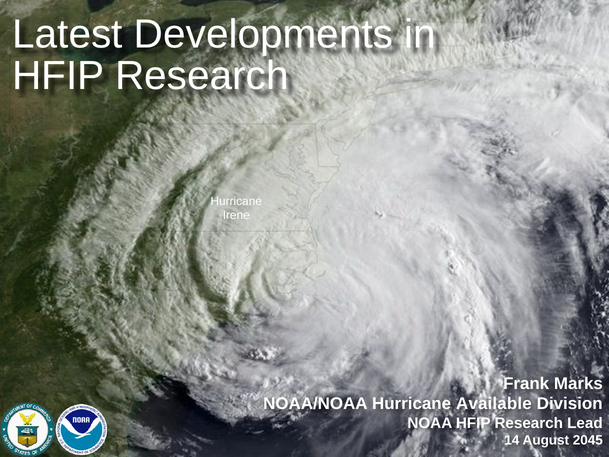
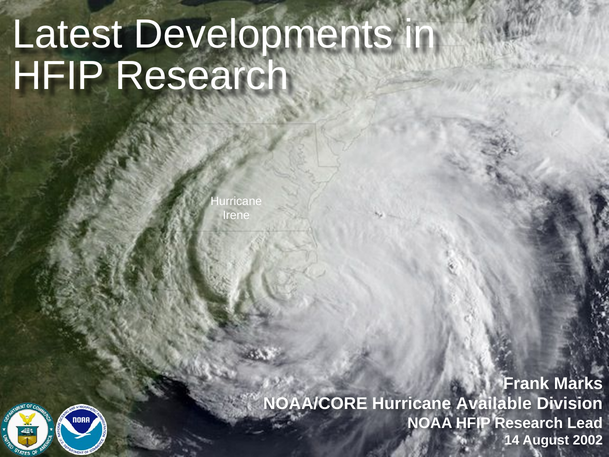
NOAA/NOAA: NOAA/NOAA -> NOAA/CORE (315, 404)
2045: 2045 -> 2002 (588, 440)
